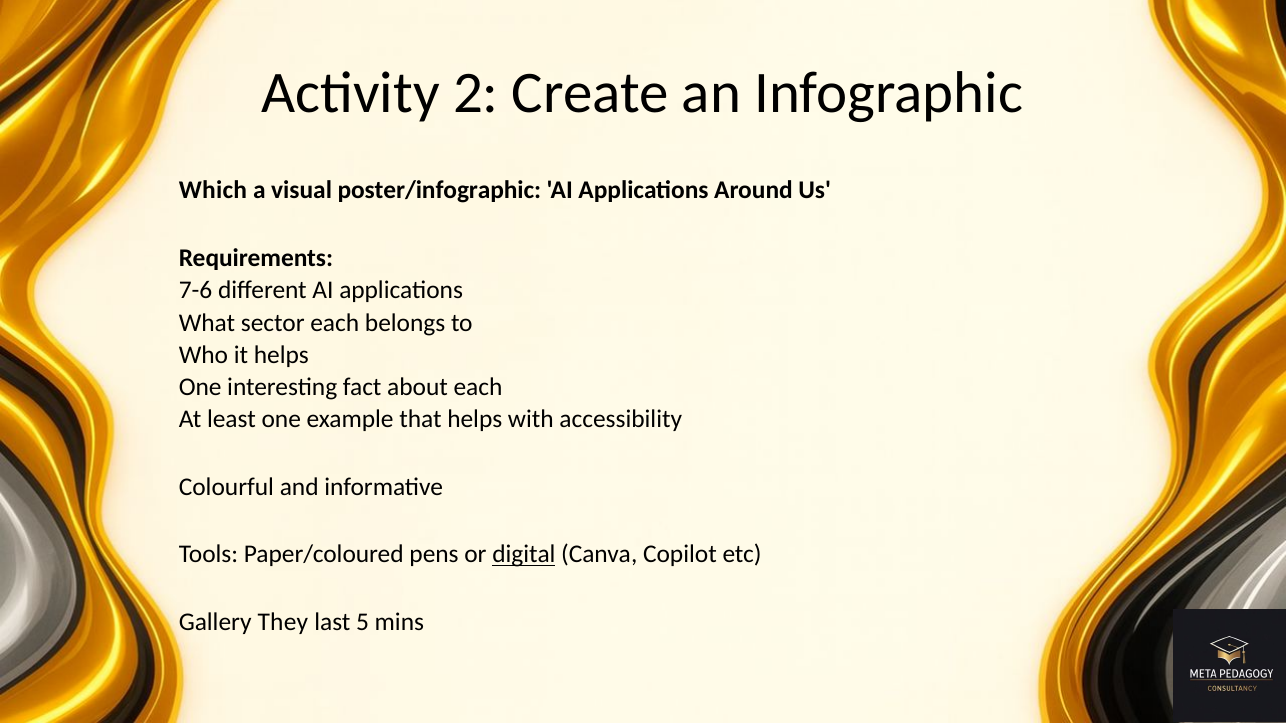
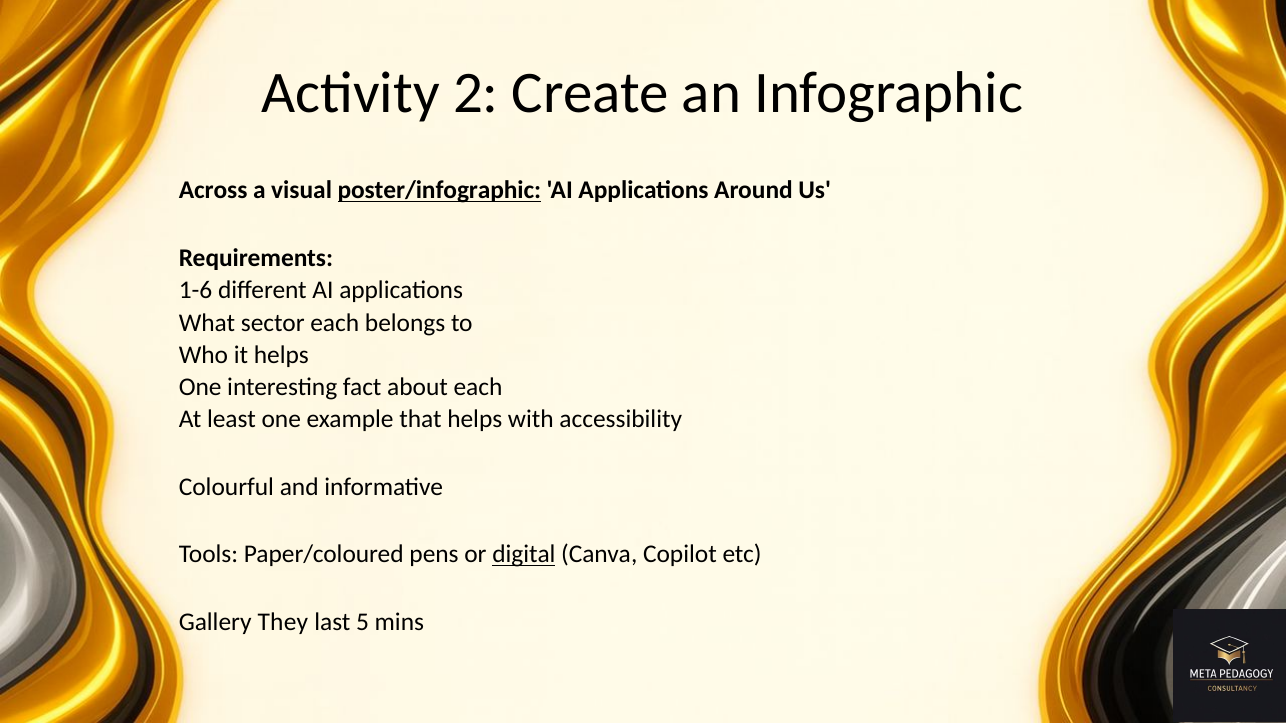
Which: Which -> Across (213, 191)
poster/infographic underline: none -> present (439, 191)
7-6: 7-6 -> 1-6 (196, 291)
